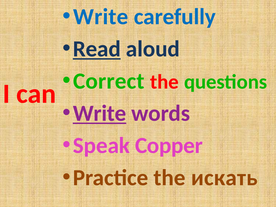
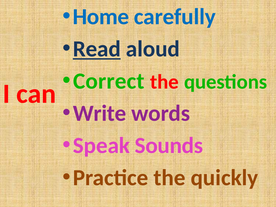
Write: Write -> Home (101, 17)
Write underline: present -> none (100, 113)
Copper: Copper -> Sounds (169, 146)
искать: искать -> quickly (224, 178)
